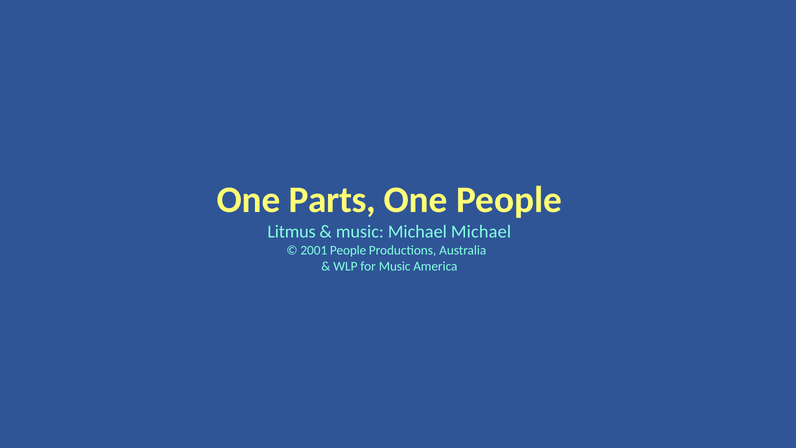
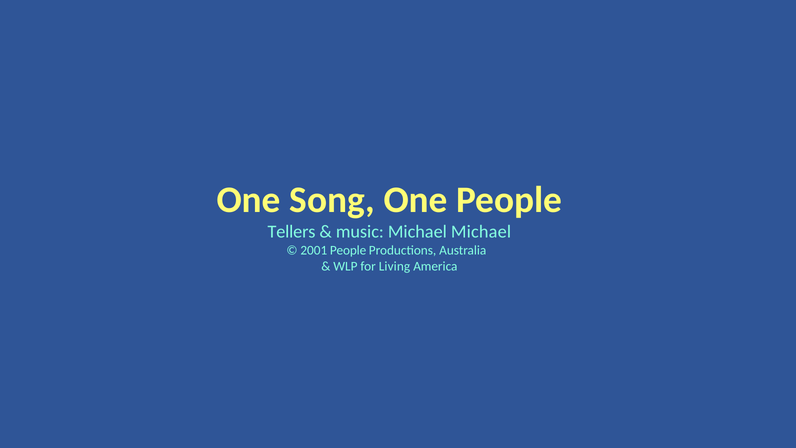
Parts: Parts -> Song (332, 200)
Litmus: Litmus -> Tellers (292, 232)
for Music: Music -> Living (394, 266)
